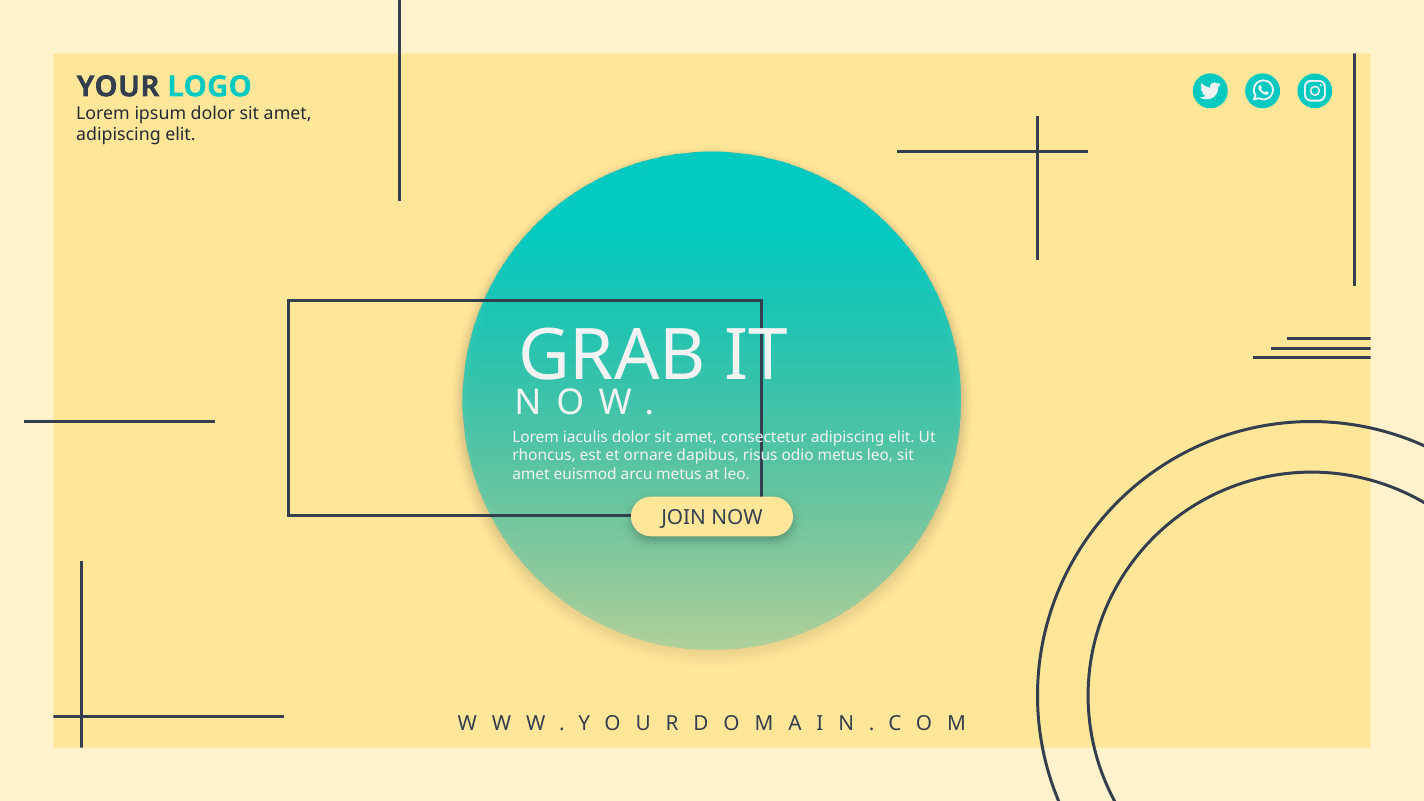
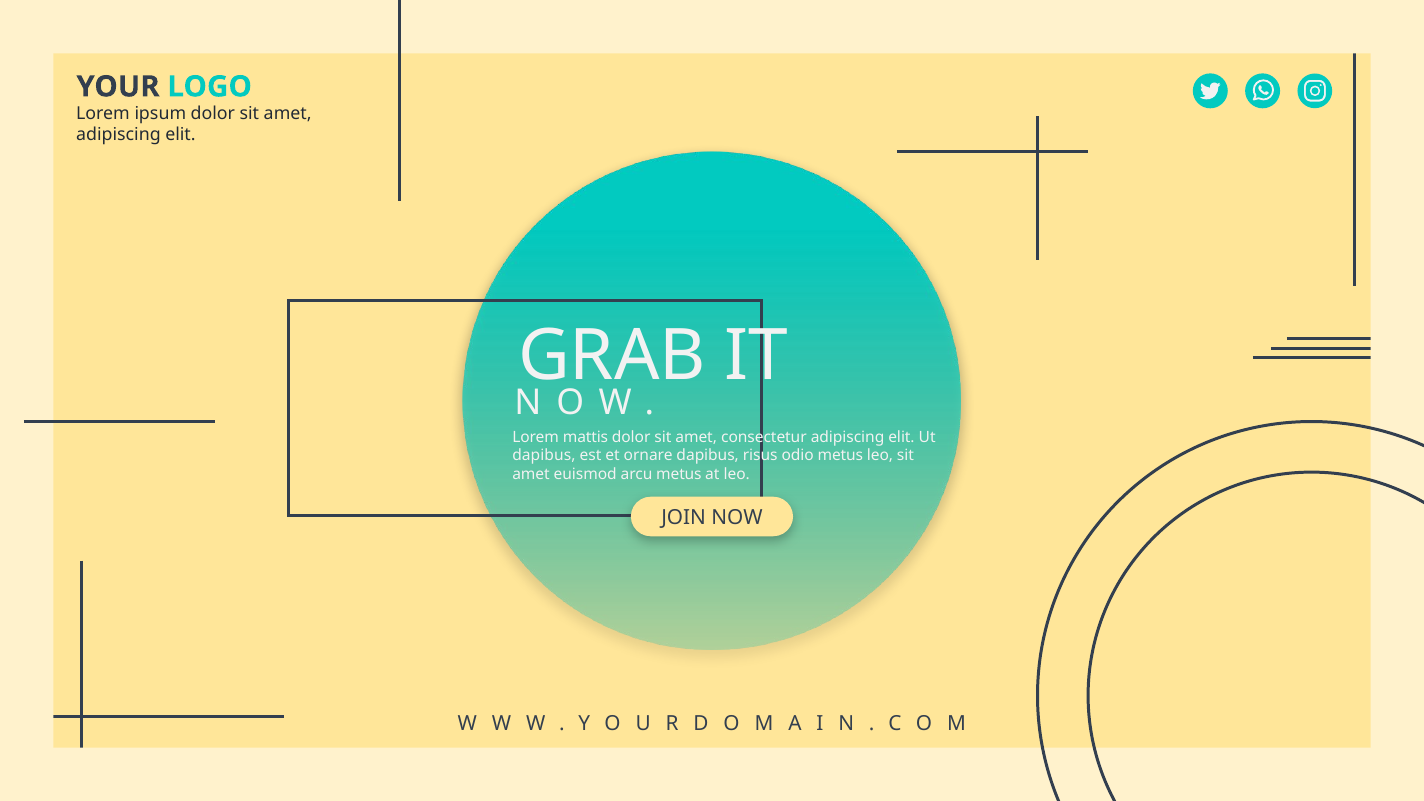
iaculis: iaculis -> mattis (585, 437)
rhoncus: rhoncus -> dapibus (544, 456)
